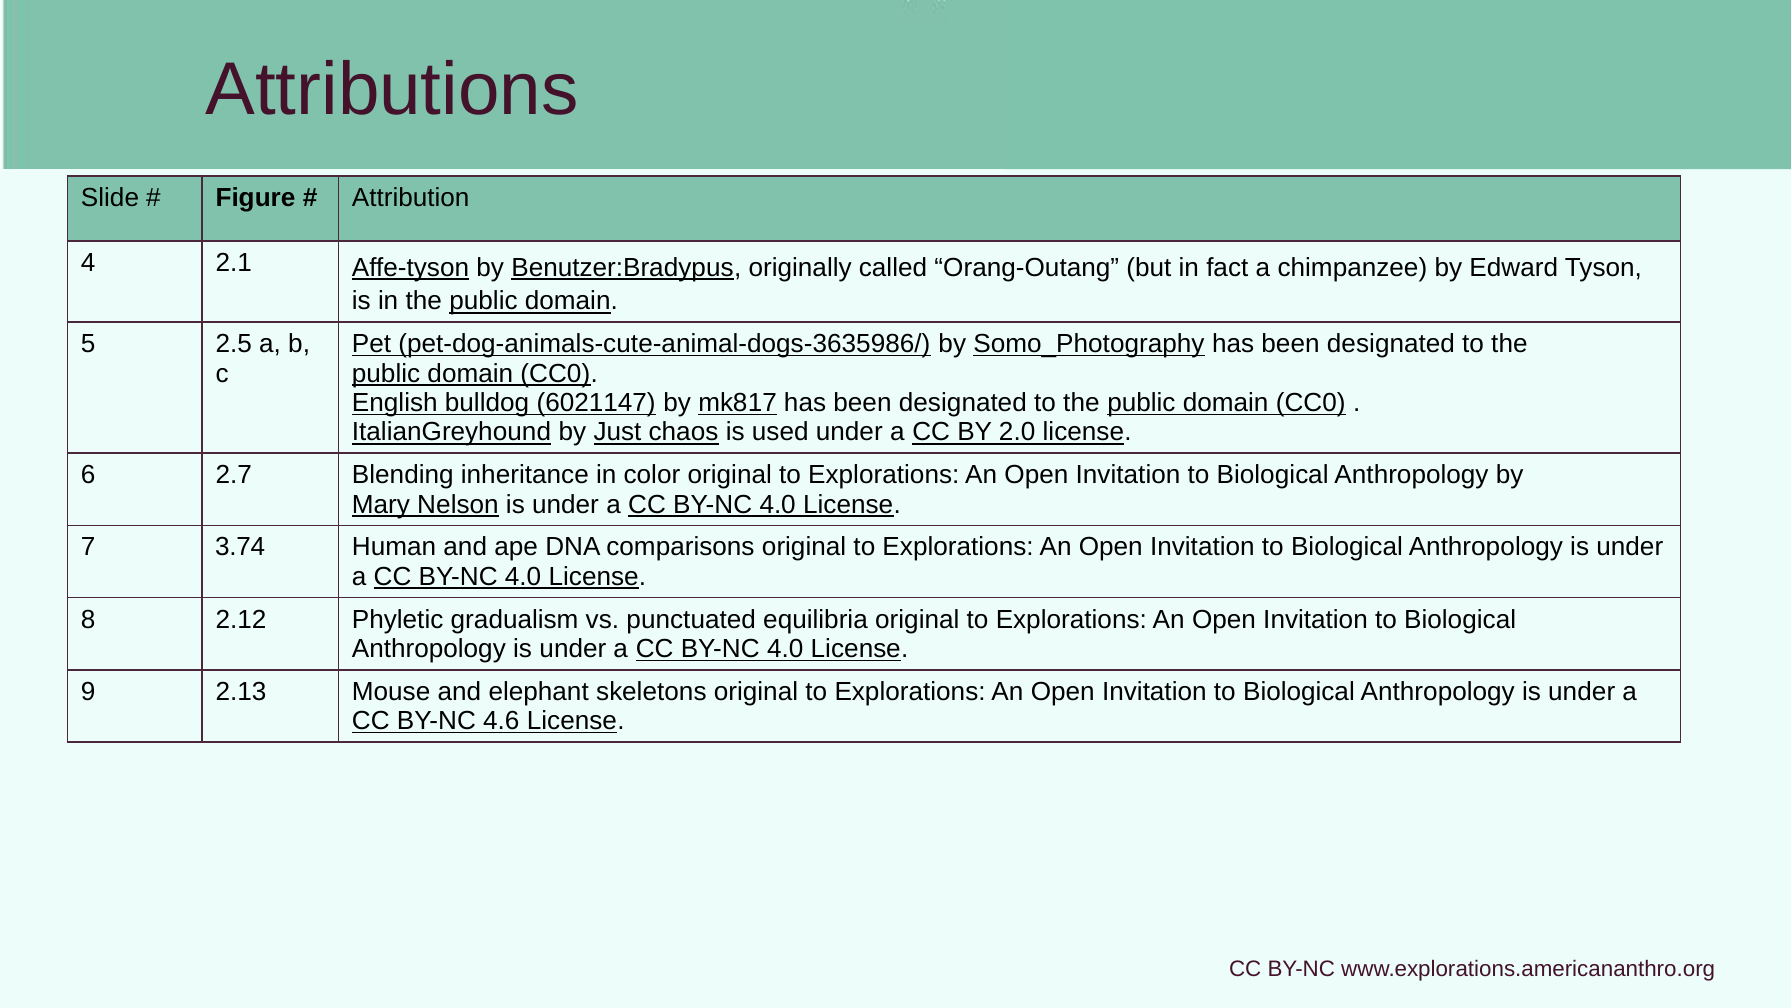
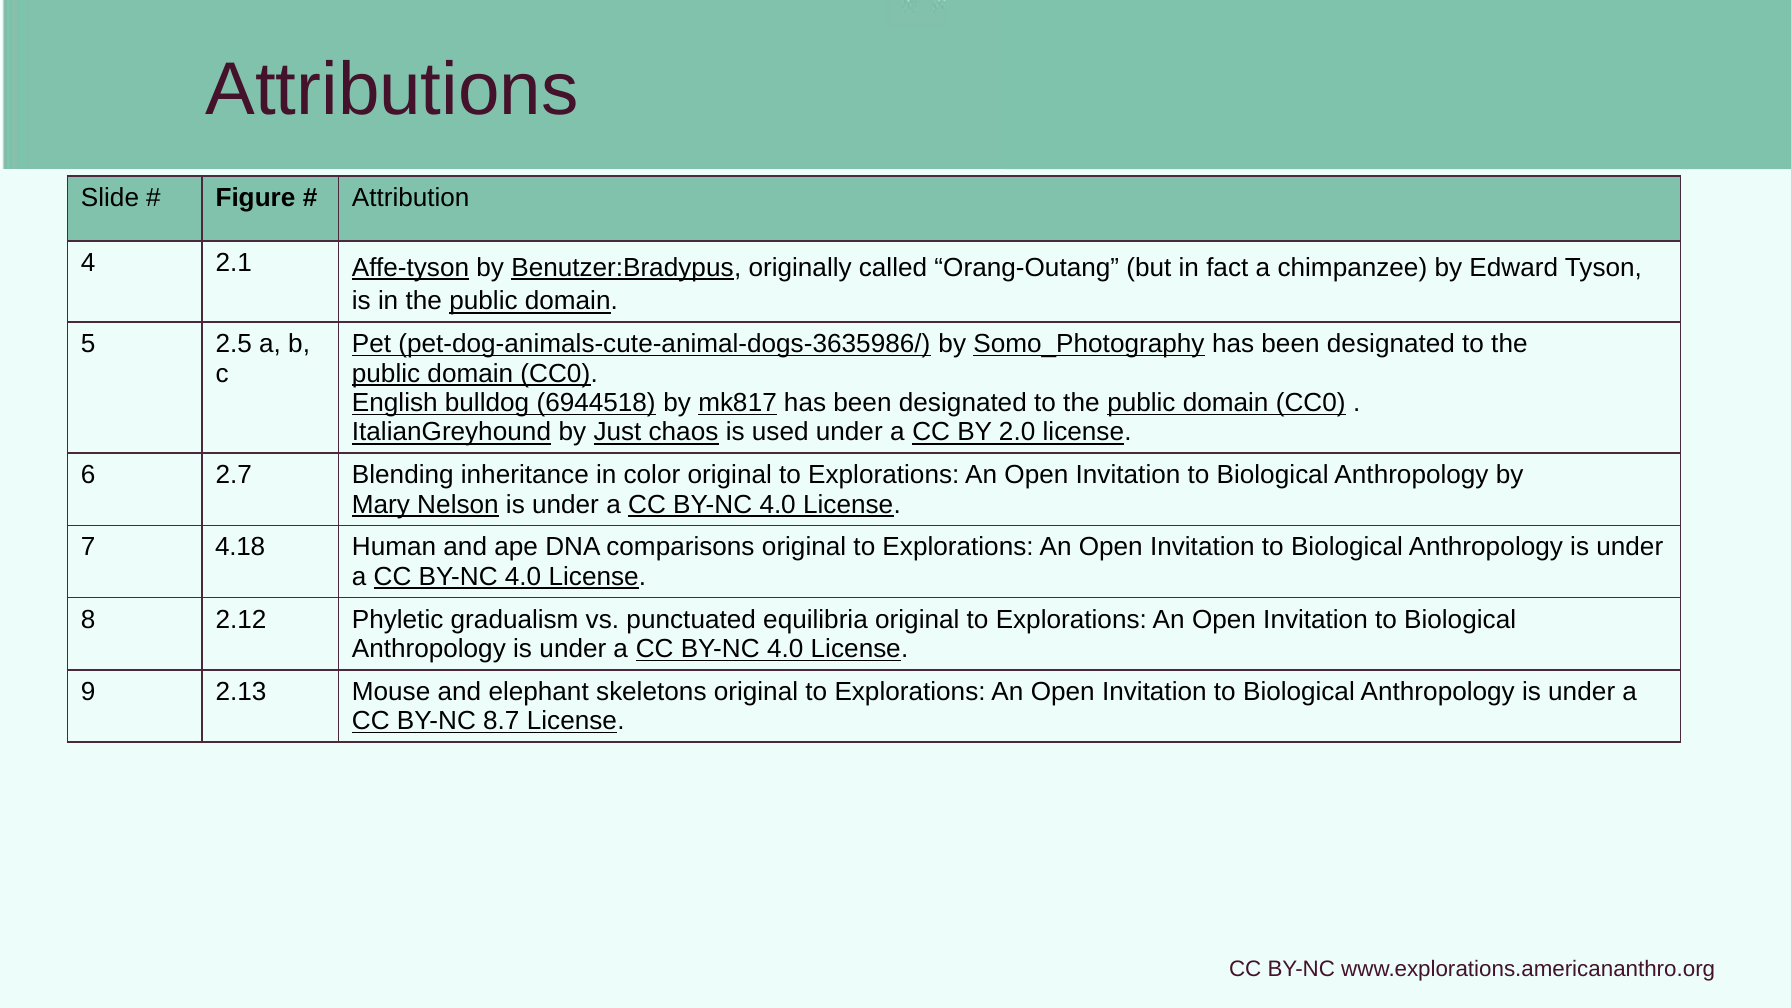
6021147: 6021147 -> 6944518 (596, 403)
3.74: 3.74 -> 4.18 (240, 547)
4.6: 4.6 -> 8.7 (501, 721)
